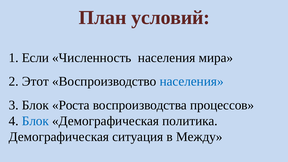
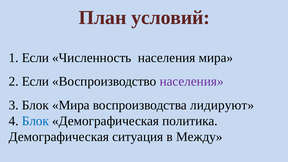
2 Этот: Этот -> Если (35, 81)
населения colour: blue -> purple (192, 81)
Блок Роста: Роста -> Мира (71, 105)
процессов: процессов -> лидируют (222, 105)
